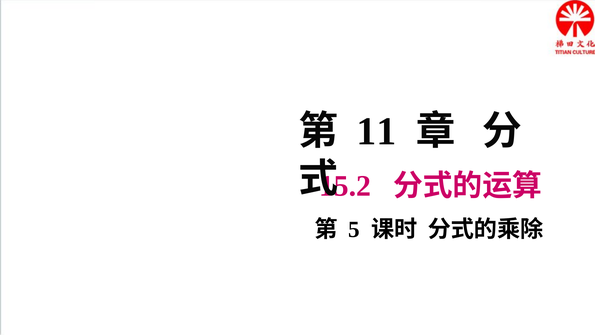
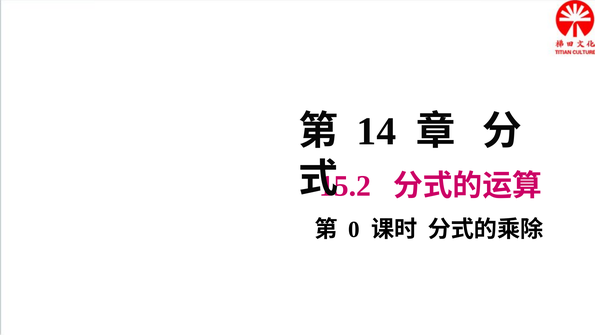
11: 11 -> 14 (376, 131)
5: 5 -> 0 (354, 229)
